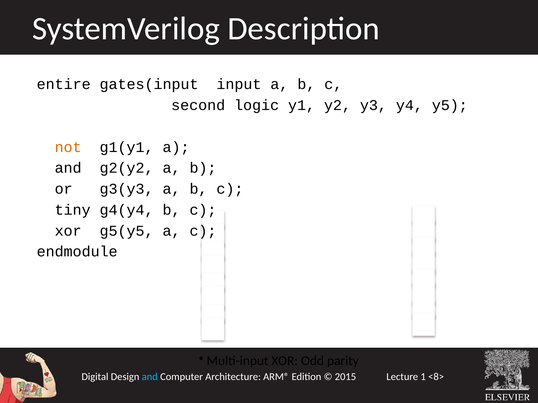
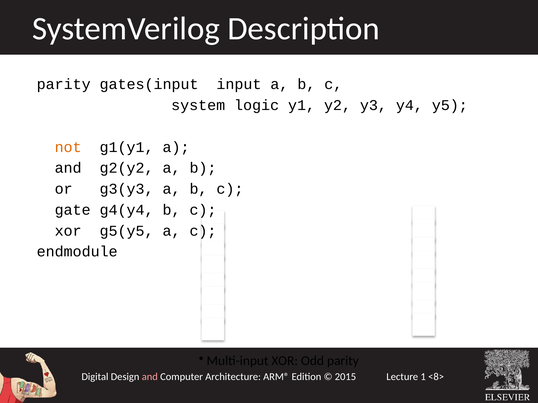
entire: entire -> parity (64, 84)
second: second -> system (198, 105)
tiny: tiny -> gate (73, 210)
and colour: light blue -> pink (150, 377)
